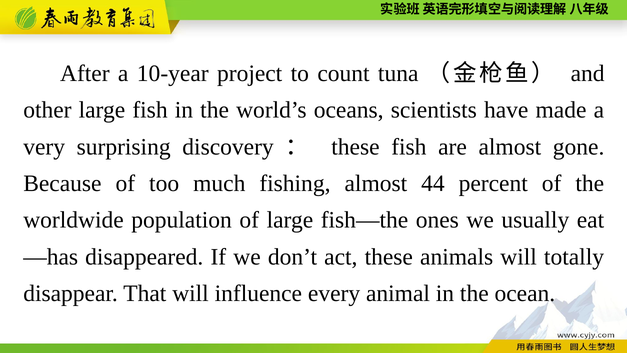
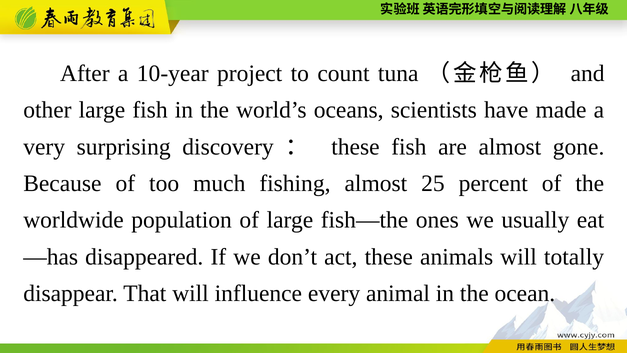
44: 44 -> 25 (433, 183)
